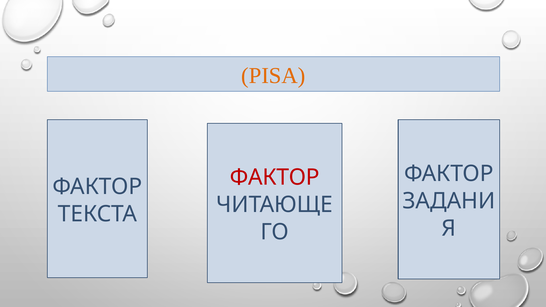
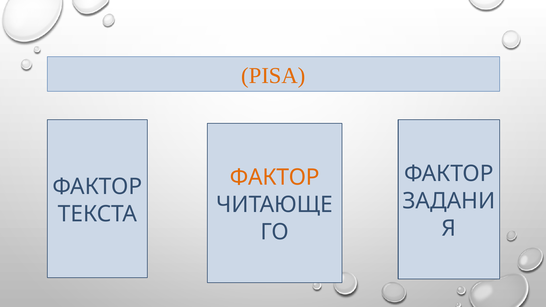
ФАКТОР colour: red -> orange (275, 177)
